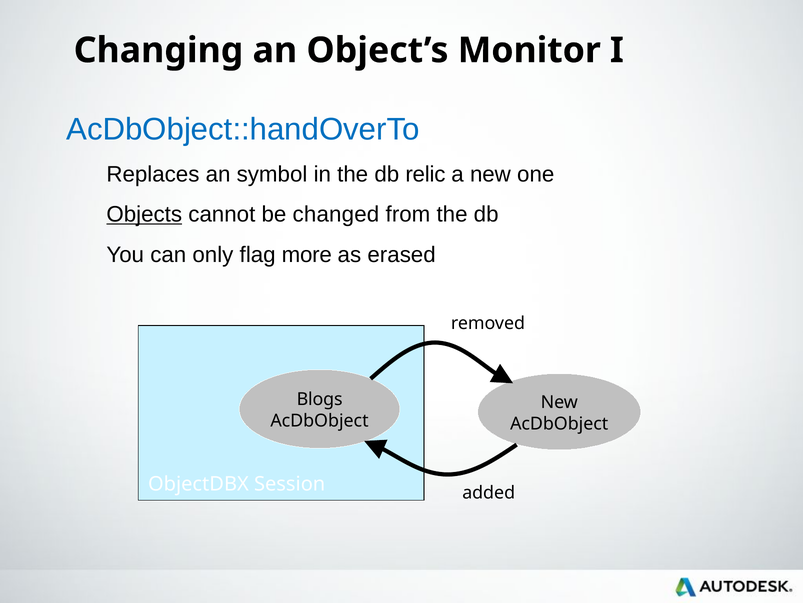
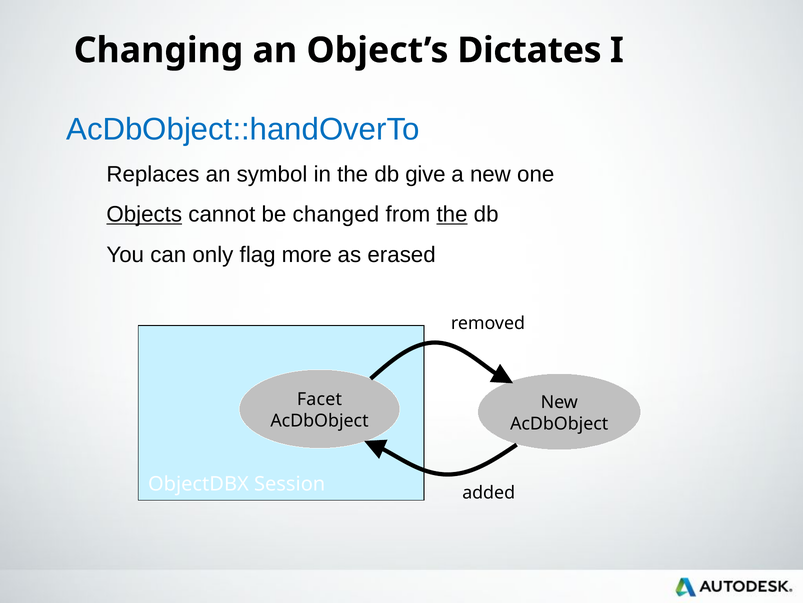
Monitor: Monitor -> Dictates (529, 50)
relic: relic -> give (425, 174)
the underline: none -> present (452, 214)
Blogs: Blogs -> Facet (319, 399)
